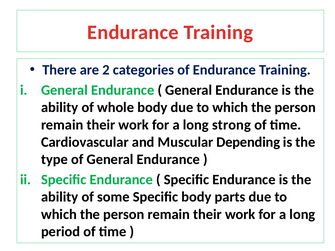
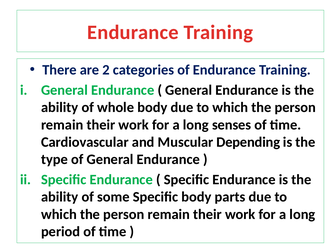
strong: strong -> senses (232, 125)
